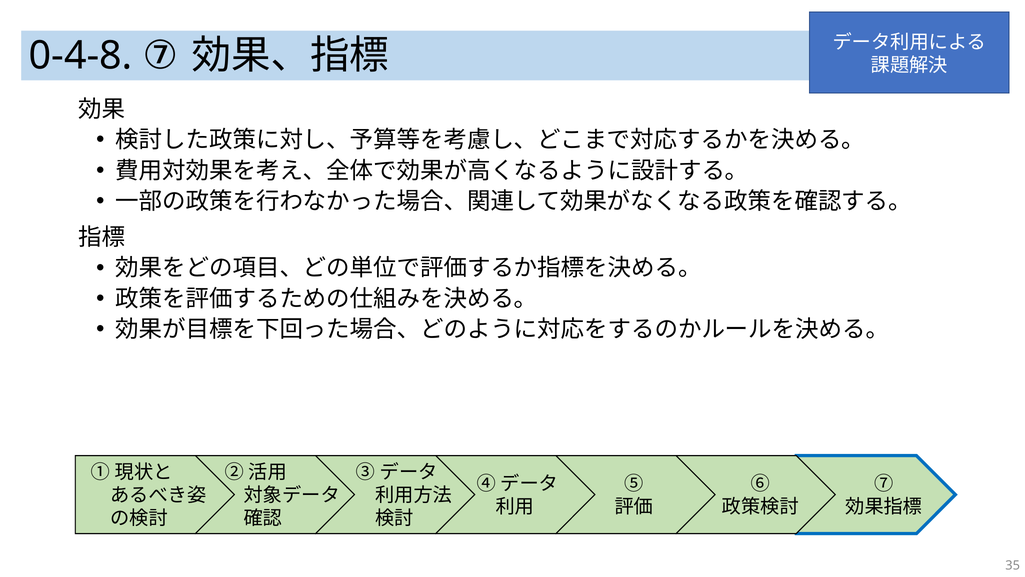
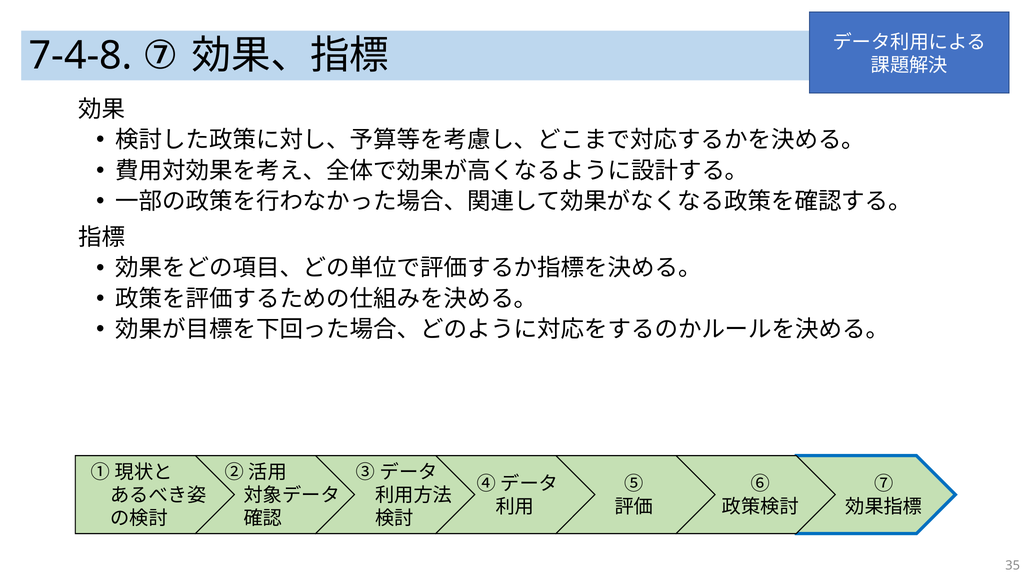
0-4-8: 0-4-8 -> 7-4-8 (81, 56)
